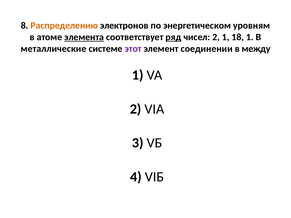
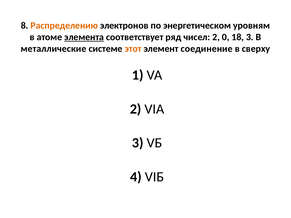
ряд underline: present -> none (173, 37)
2 1: 1 -> 0 (226, 37)
18 1: 1 -> 3 (250, 37)
этот colour: purple -> orange (133, 49)
соединении: соединении -> соединение (207, 49)
между: между -> сверху (256, 49)
